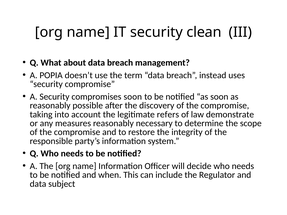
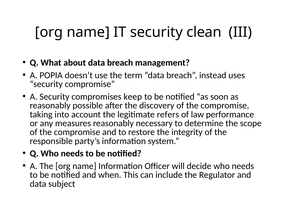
compromises soon: soon -> keep (133, 97)
demonstrate: demonstrate -> performance (230, 115)
